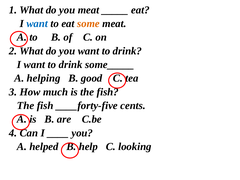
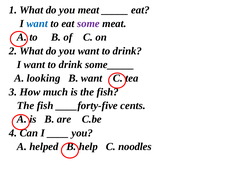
some colour: orange -> purple (88, 24)
helping: helping -> looking (44, 78)
B good: good -> want (92, 78)
looking: looking -> noodles (135, 147)
